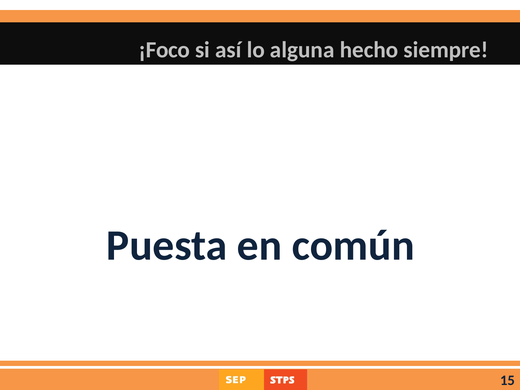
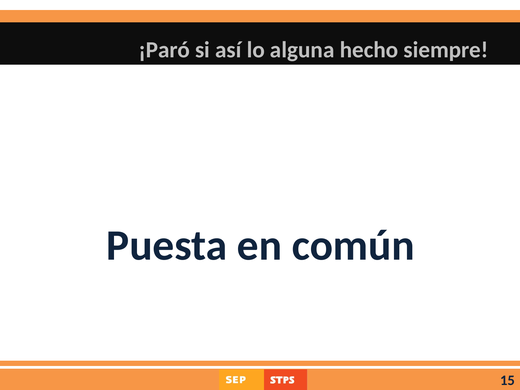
¡Foco: ¡Foco -> ¡Paró (164, 50)
